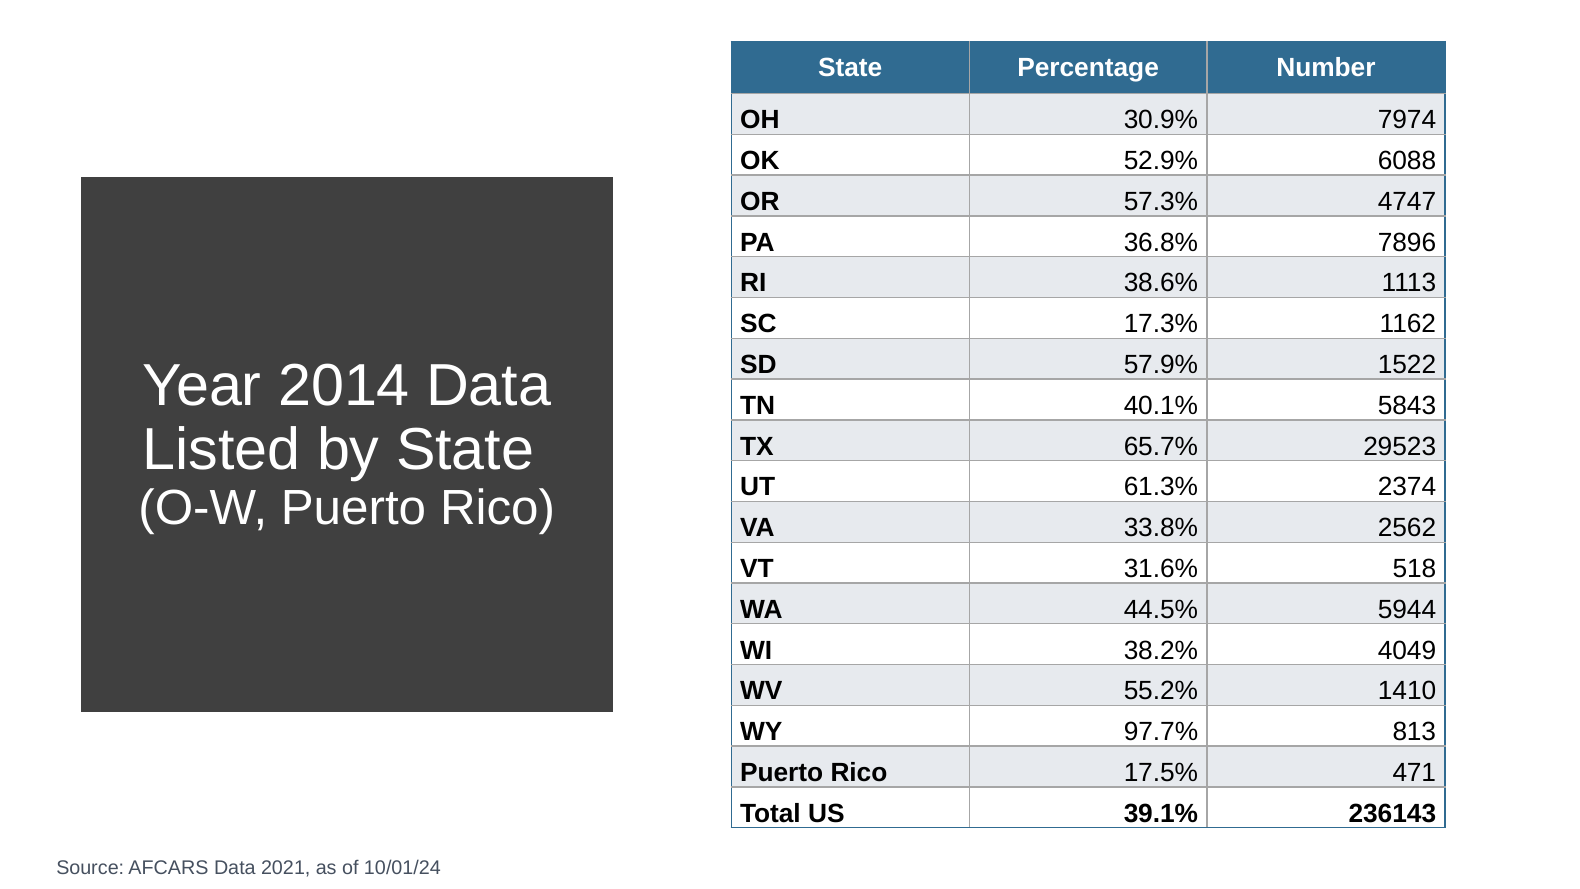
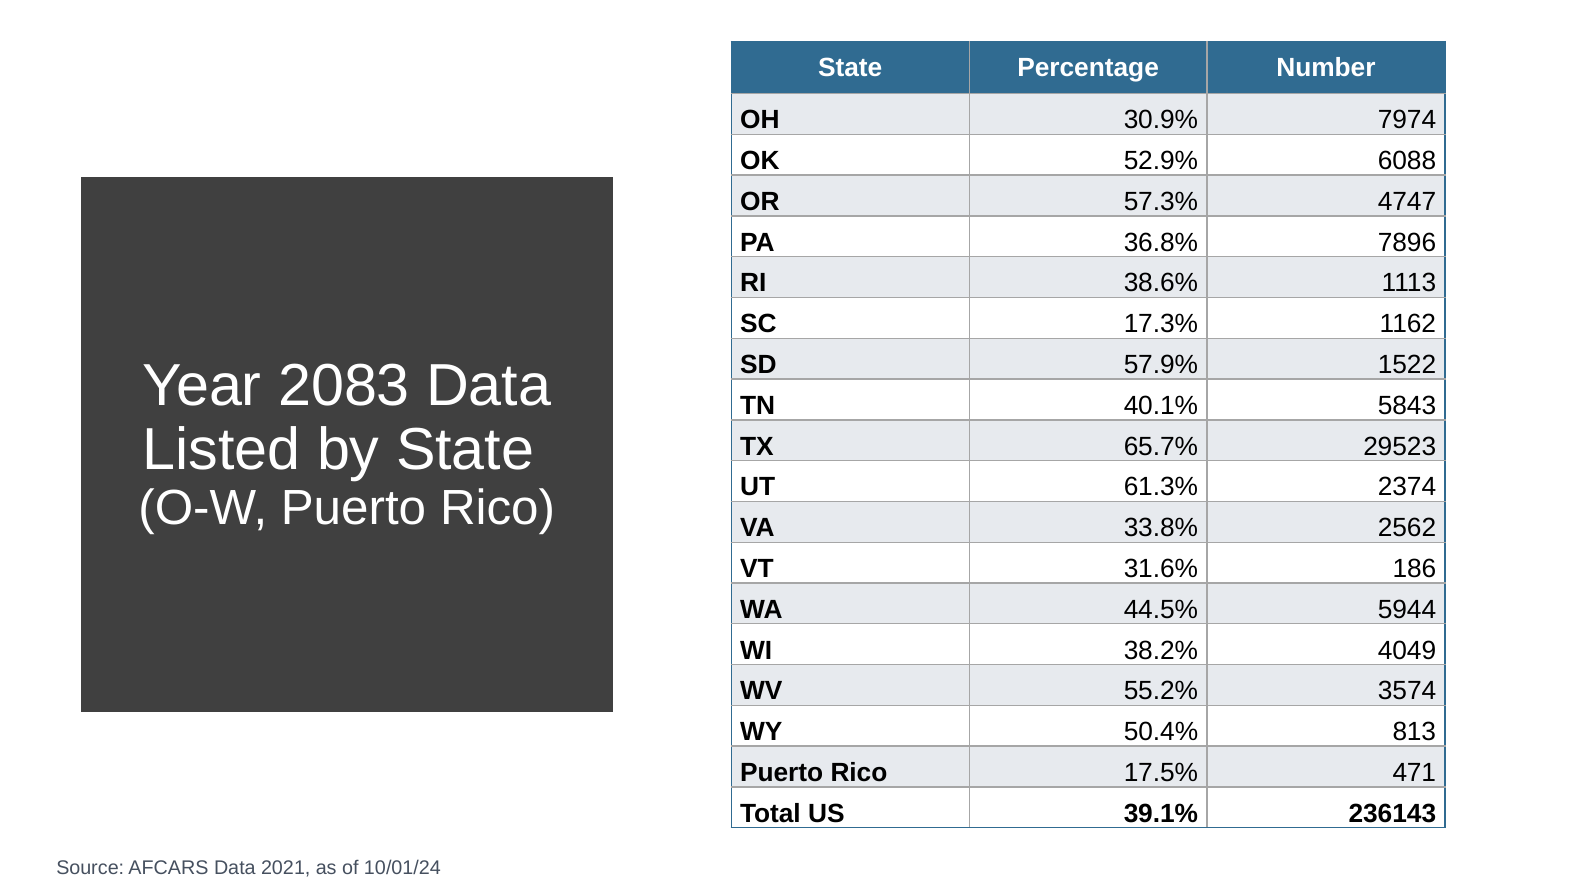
2014: 2014 -> 2083 (344, 386)
518: 518 -> 186 (1414, 569)
1410: 1410 -> 3574 (1407, 691)
97.7%: 97.7% -> 50.4% (1161, 732)
